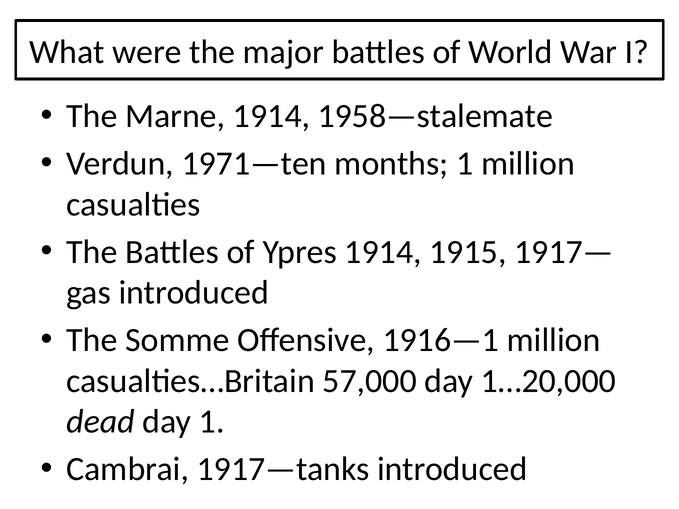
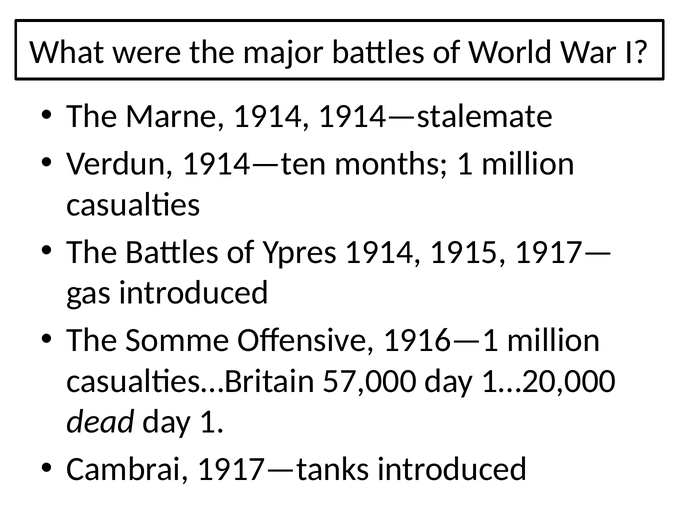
1958—stalemate: 1958—stalemate -> 1914—stalemate (435, 116)
1971—ten: 1971—ten -> 1914—ten (254, 164)
